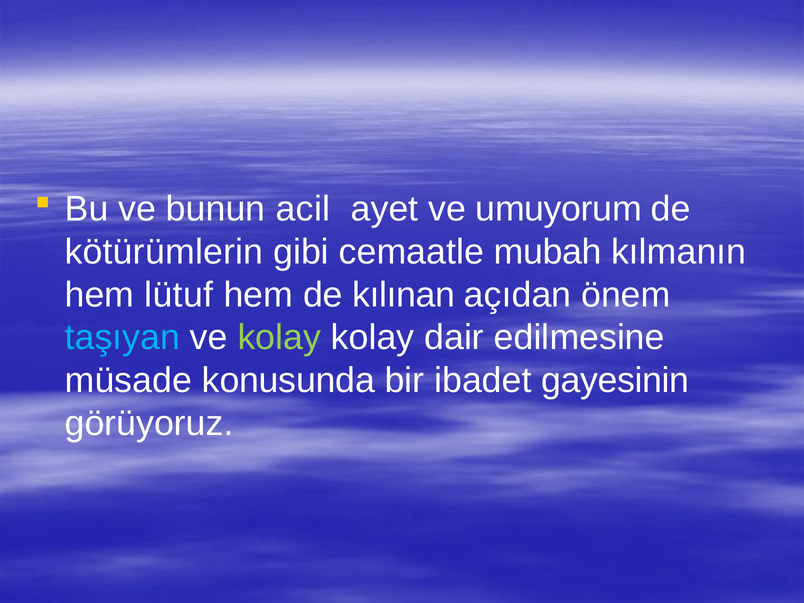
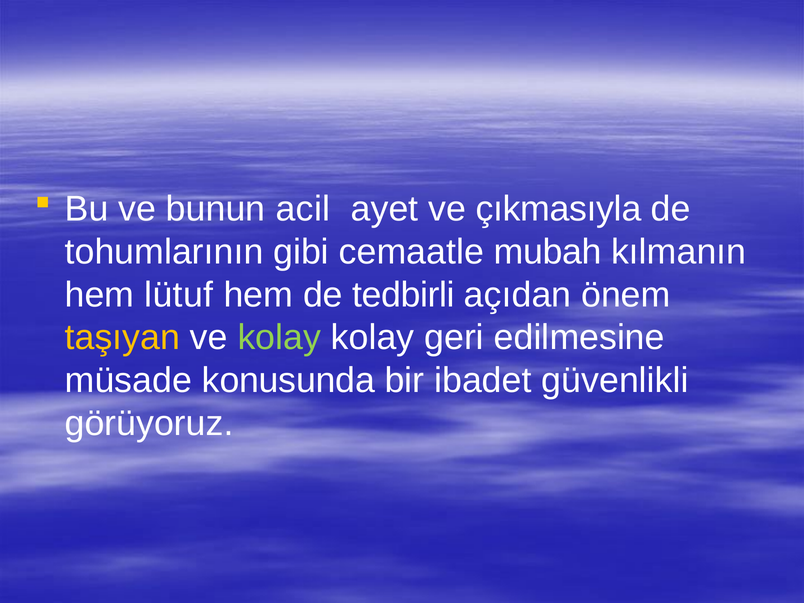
umuyorum: umuyorum -> çıkmasıyla (559, 209)
kötürümlerin: kötürümlerin -> tohumlarının (164, 252)
kılınan: kılınan -> tedbirli (404, 295)
taşıyan colour: light blue -> yellow (122, 338)
dair: dair -> geri (454, 338)
gayesinin: gayesinin -> güvenlikli (615, 381)
